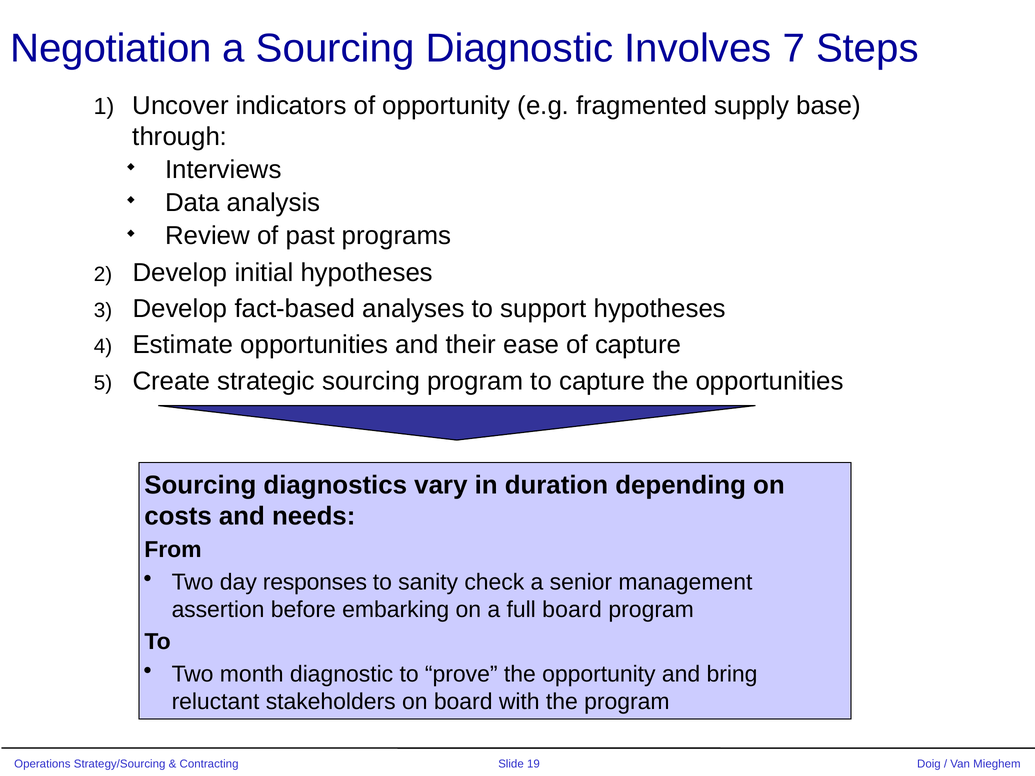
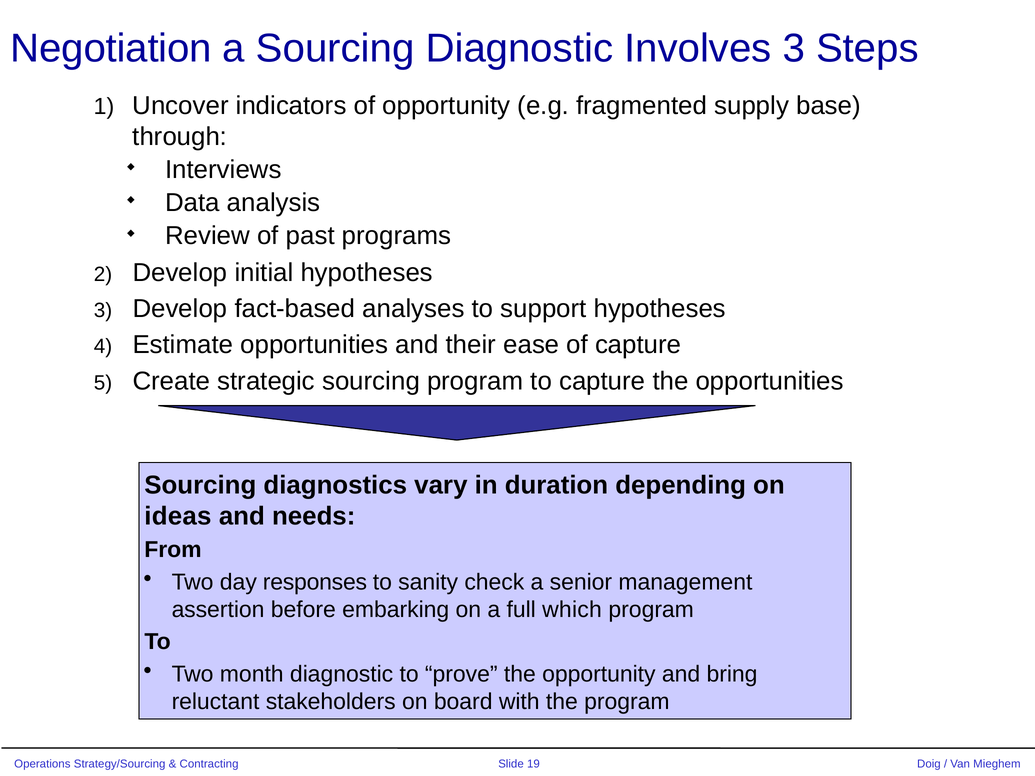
Involves 7: 7 -> 3 (794, 49)
costs: costs -> ideas (178, 516)
full board: board -> which (572, 610)
